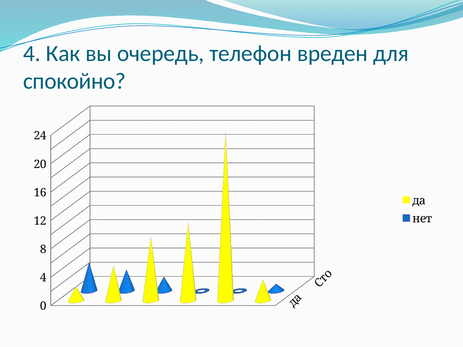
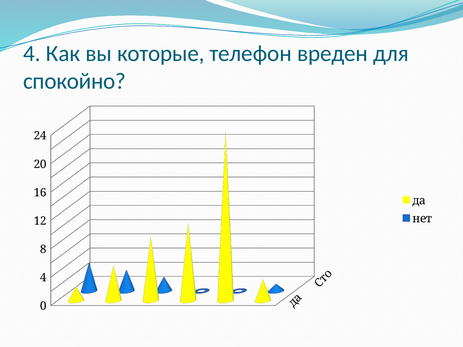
очередь: очередь -> которые (161, 53)
